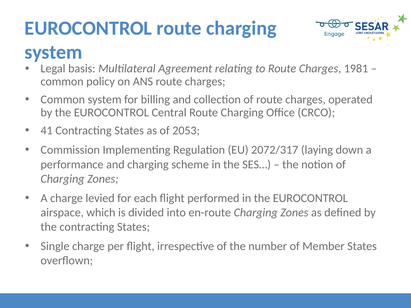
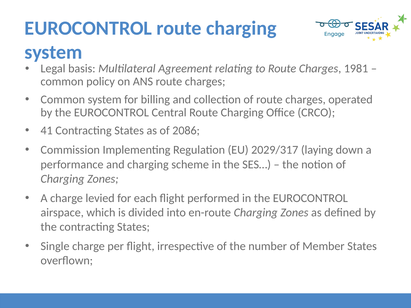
2053: 2053 -> 2086 (186, 131)
2072/317: 2072/317 -> 2029/317 (275, 150)
